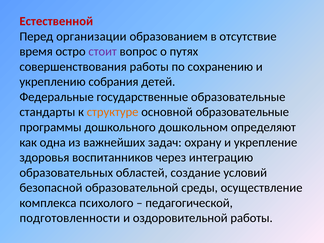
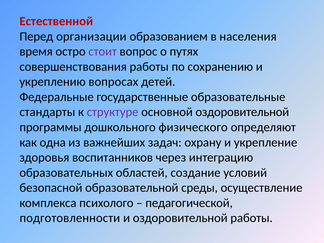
отсутствие: отсутствие -> населения (248, 36)
собрания: собрания -> вопросах (113, 82)
структуре colour: orange -> purple (113, 112)
основной образовательные: образовательные -> оздоровительной (242, 112)
дошкольном: дошкольном -> физического (193, 127)
